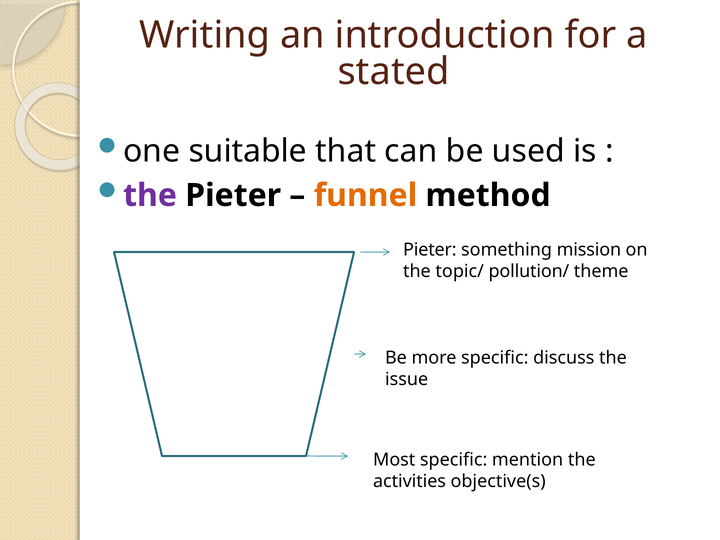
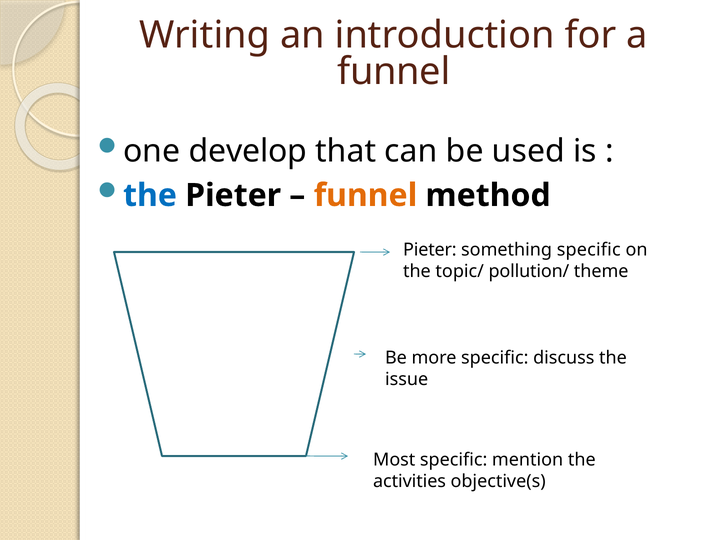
stated: stated -> funnel (394, 72)
suitable: suitable -> develop (248, 151)
the colour: purple -> blue (150, 195)
something mission: mission -> specific (589, 250)
